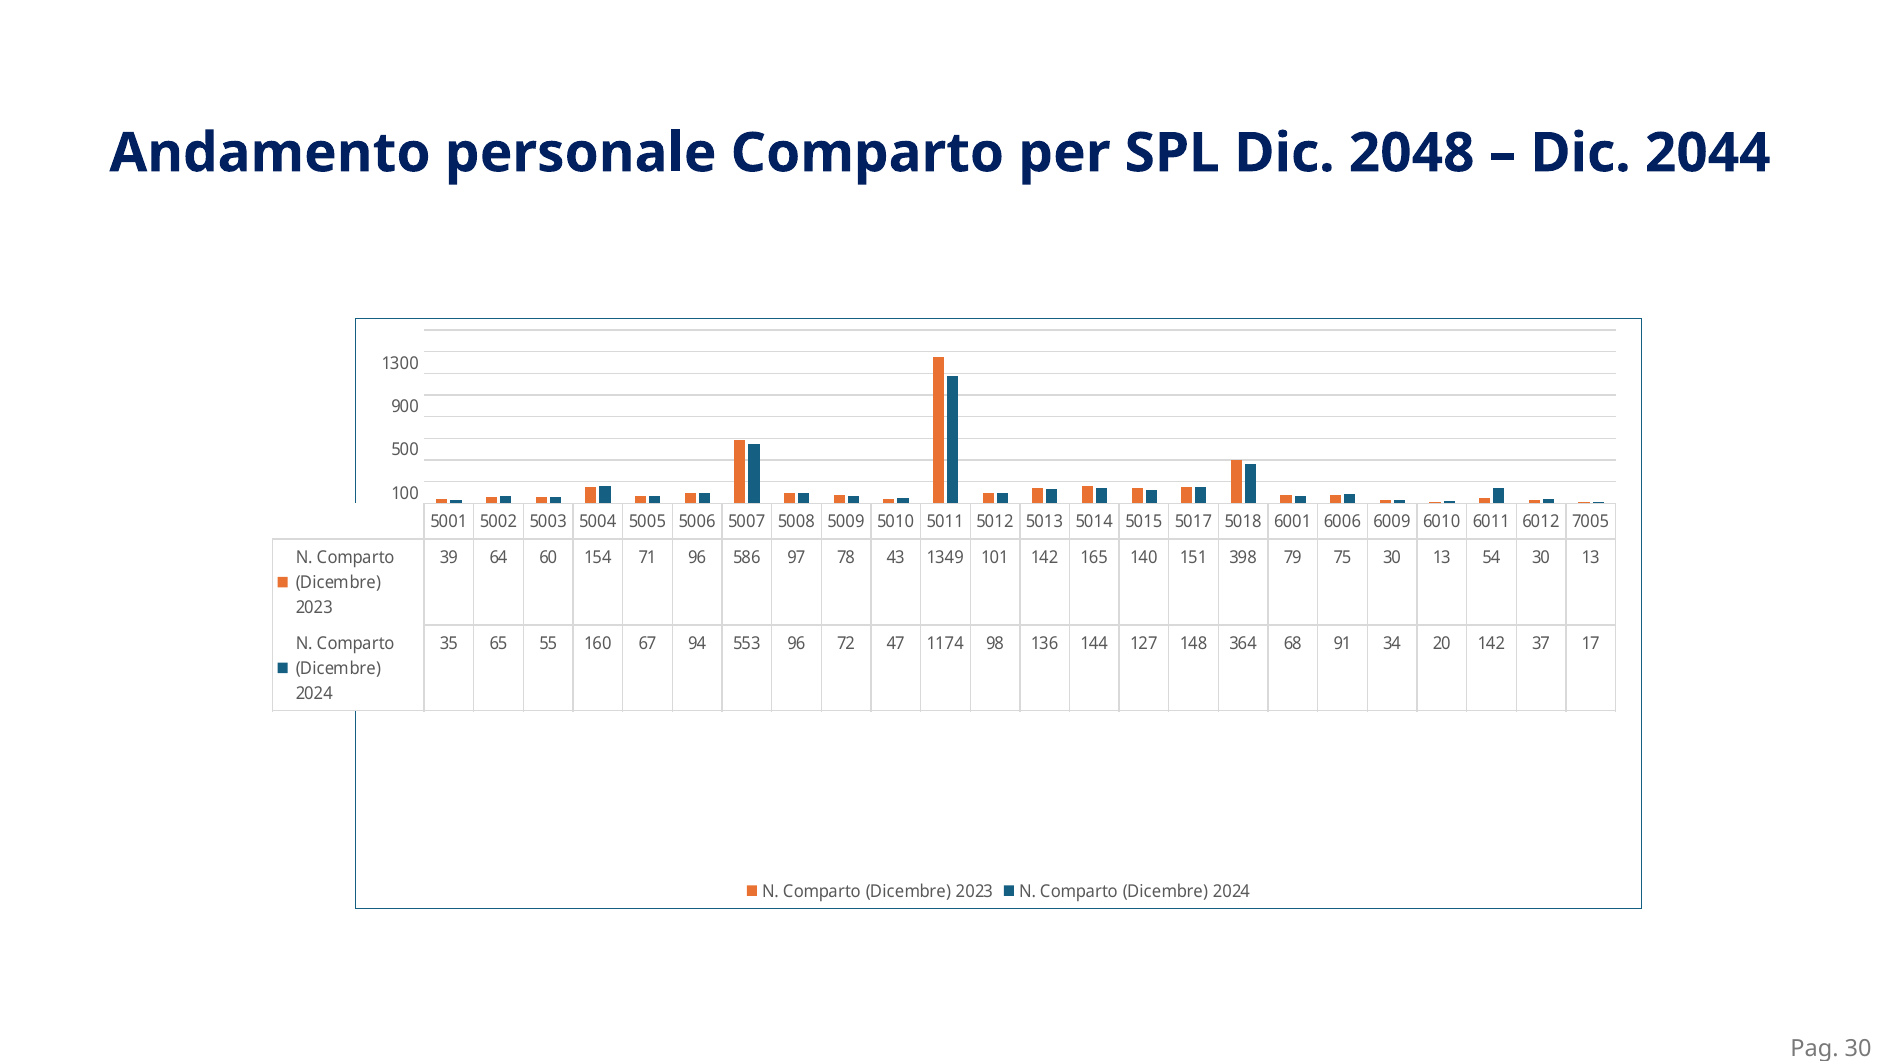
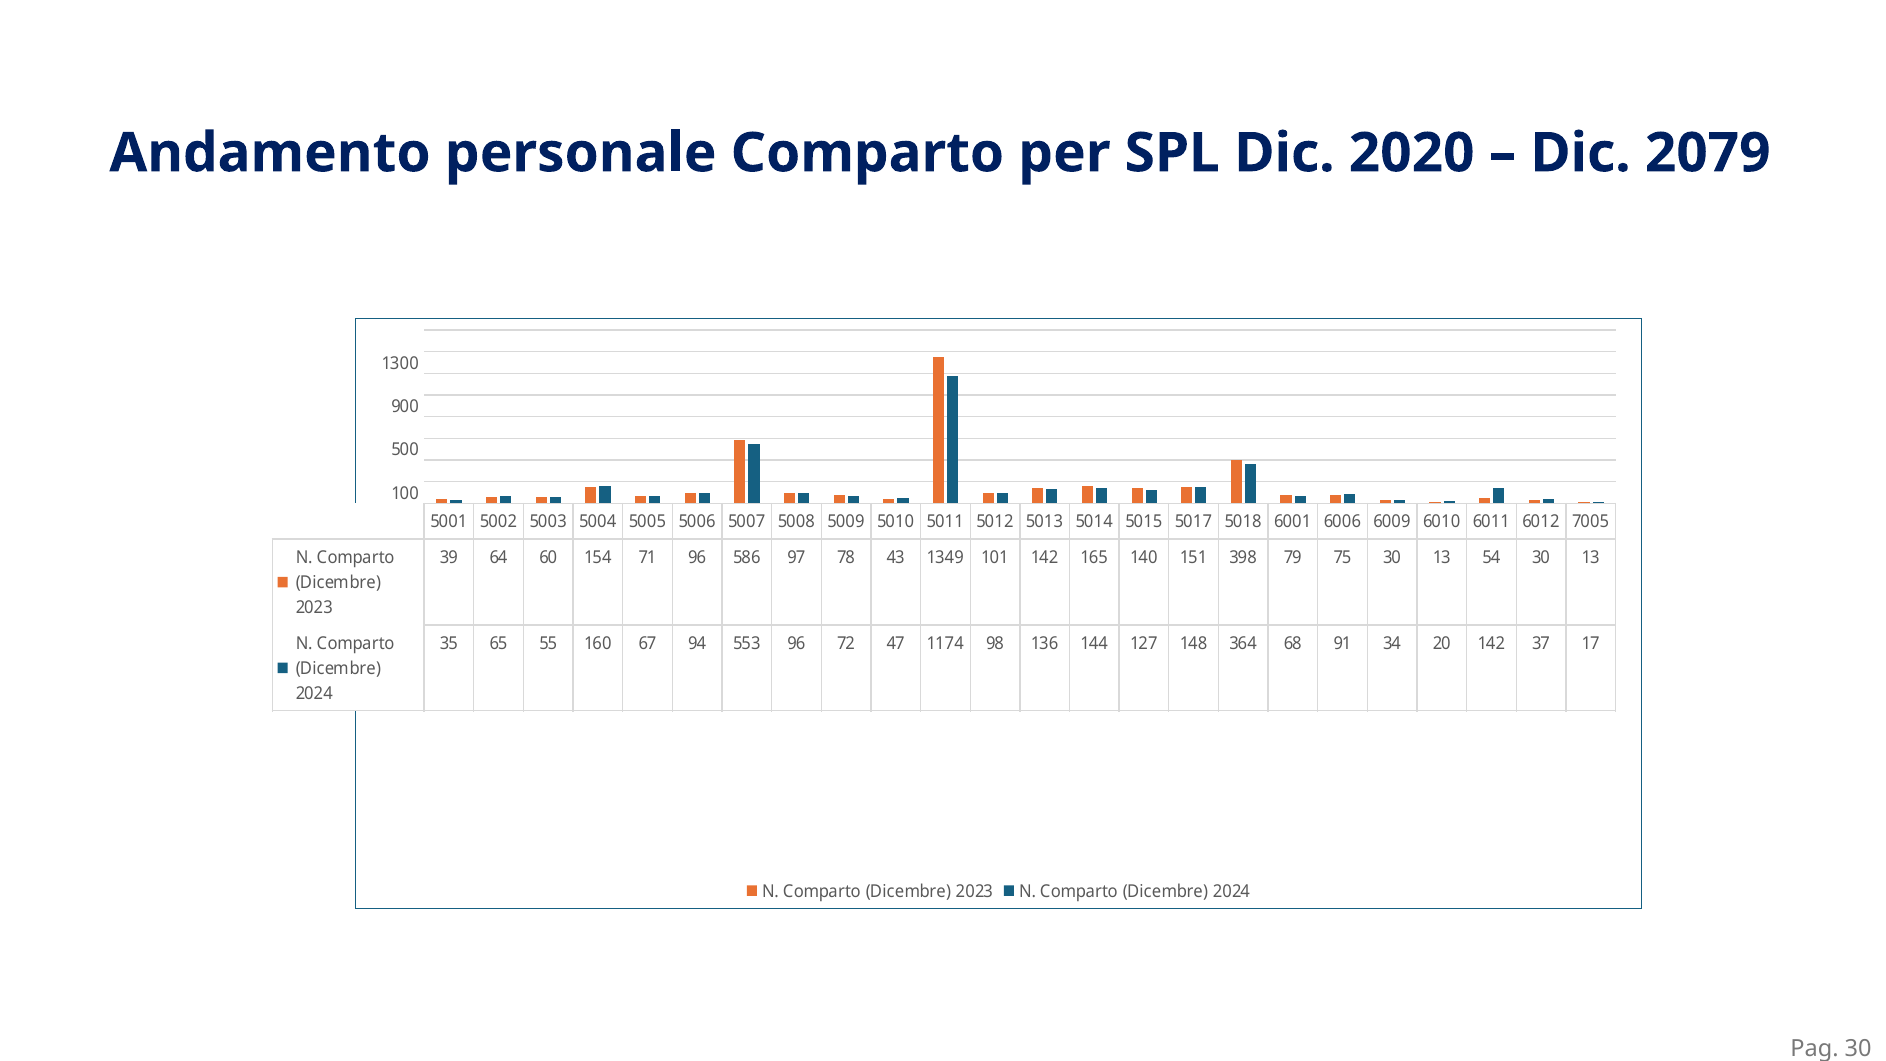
2048: 2048 -> 2020 (1412, 153)
2044: 2044 -> 2079 (1708, 153)
